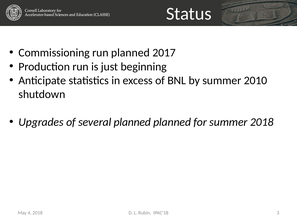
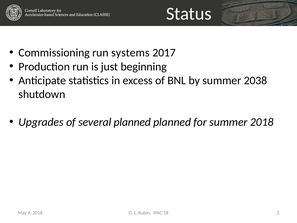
run planned: planned -> systems (130, 53)
2010: 2010 -> 2038 (256, 80)
